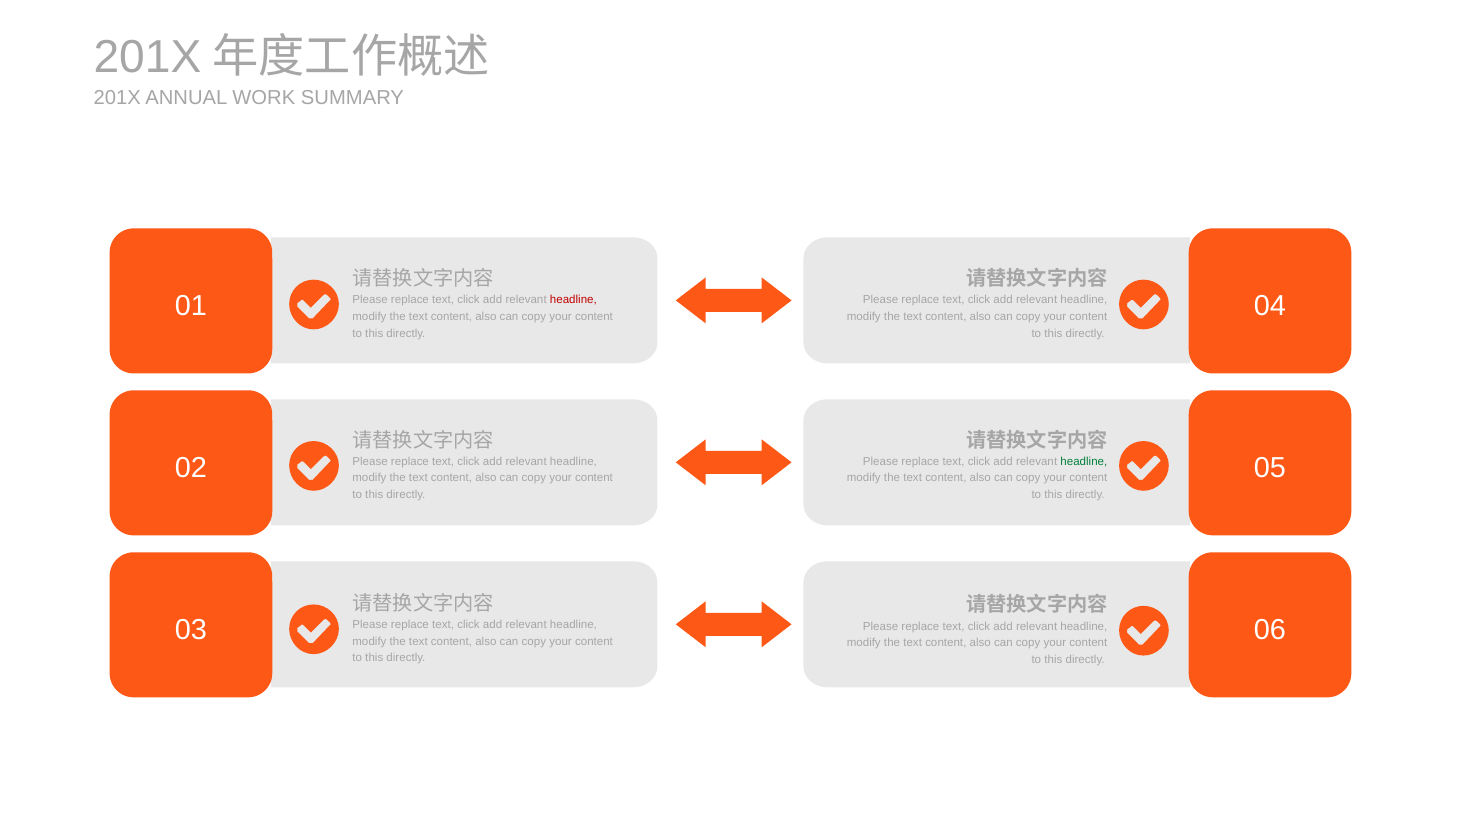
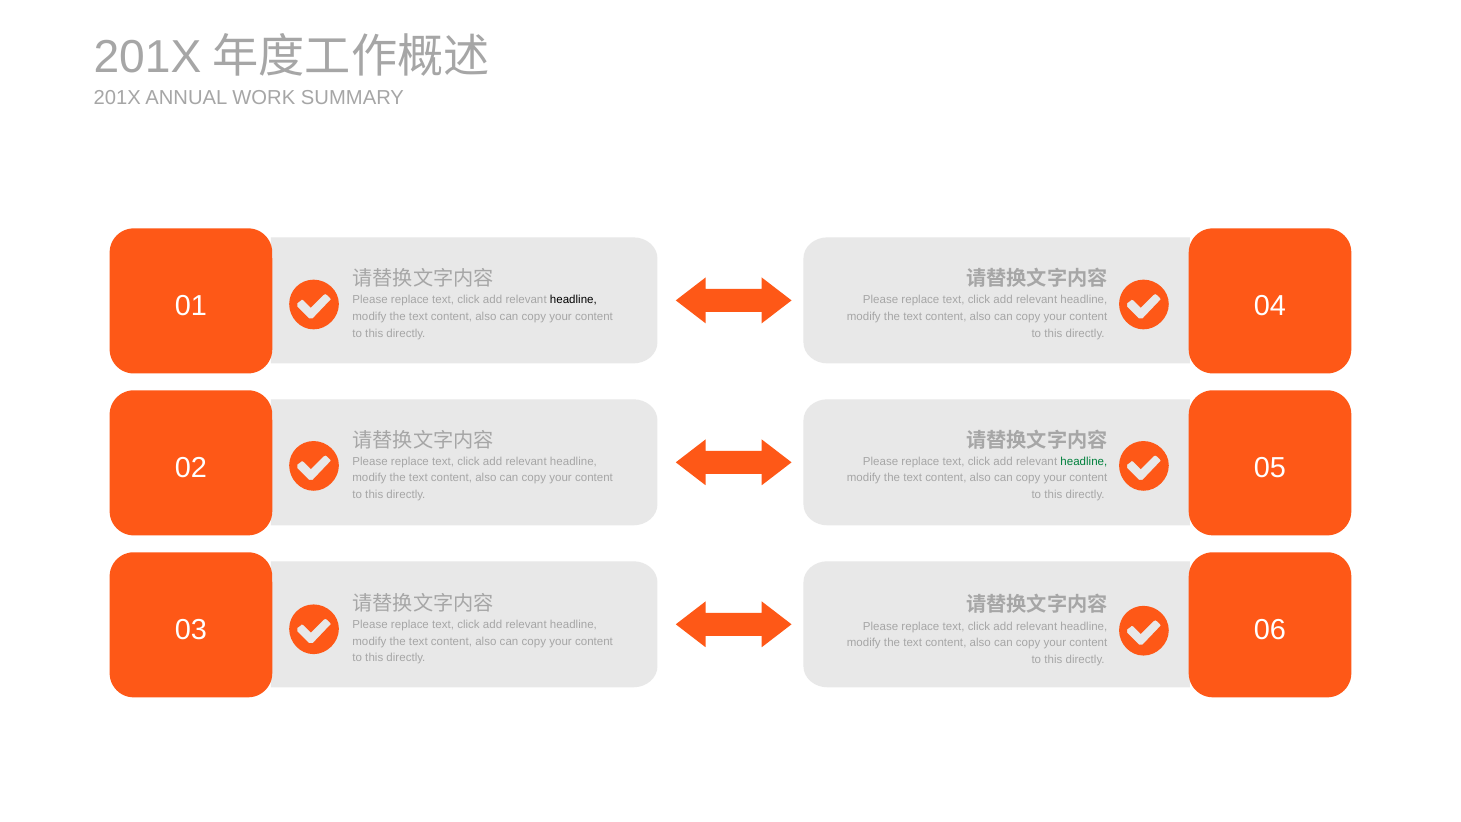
headline colour: red -> black (573, 300)
